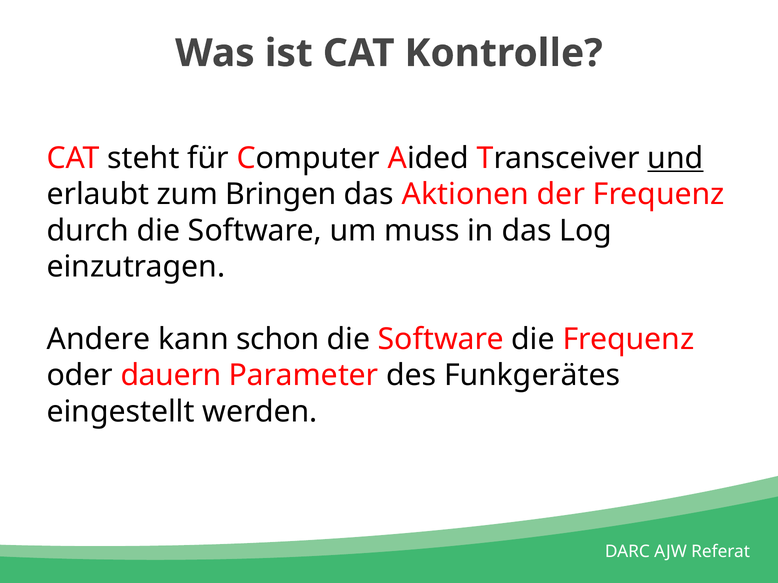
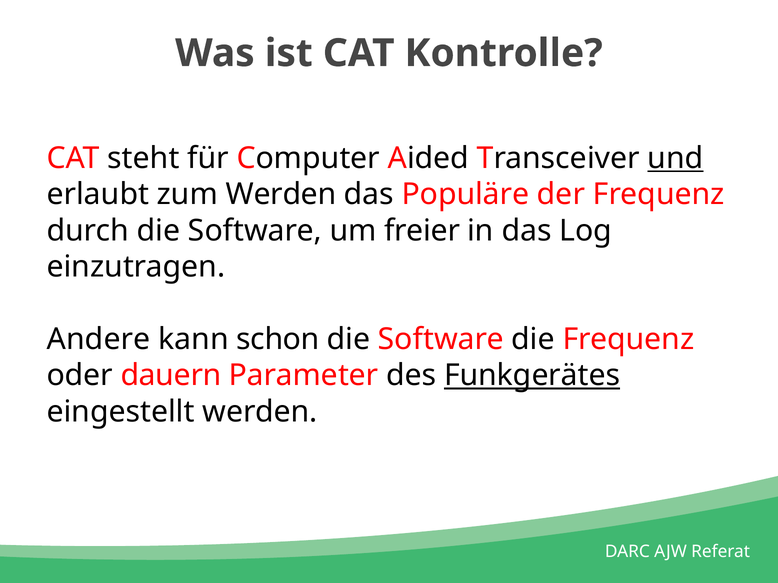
zum Bringen: Bringen -> Werden (281, 195)
Aktionen: Aktionen -> Populäre (465, 195)
muss: muss -> freier (422, 231)
Funkgerätes underline: none -> present (532, 376)
